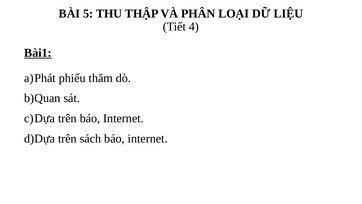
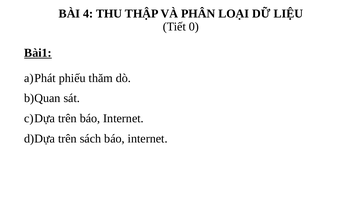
5: 5 -> 4 (88, 14)
4: 4 -> 0 (194, 27)
